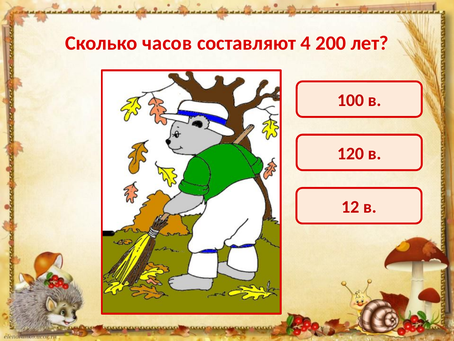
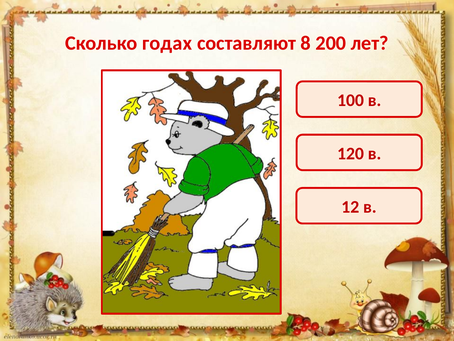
часов: часов -> годах (167, 43)
4: 4 -> 8 (306, 43)
